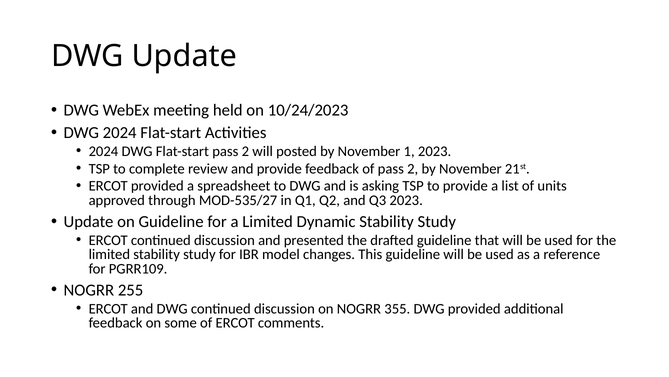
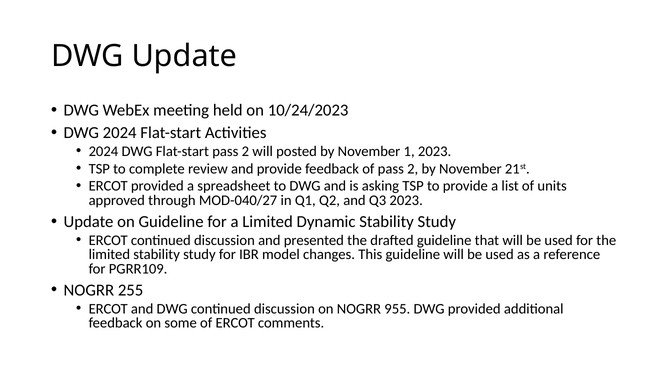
MOD-535/27: MOD-535/27 -> MOD-040/27 (238, 200)
355: 355 -> 955 (397, 308)
